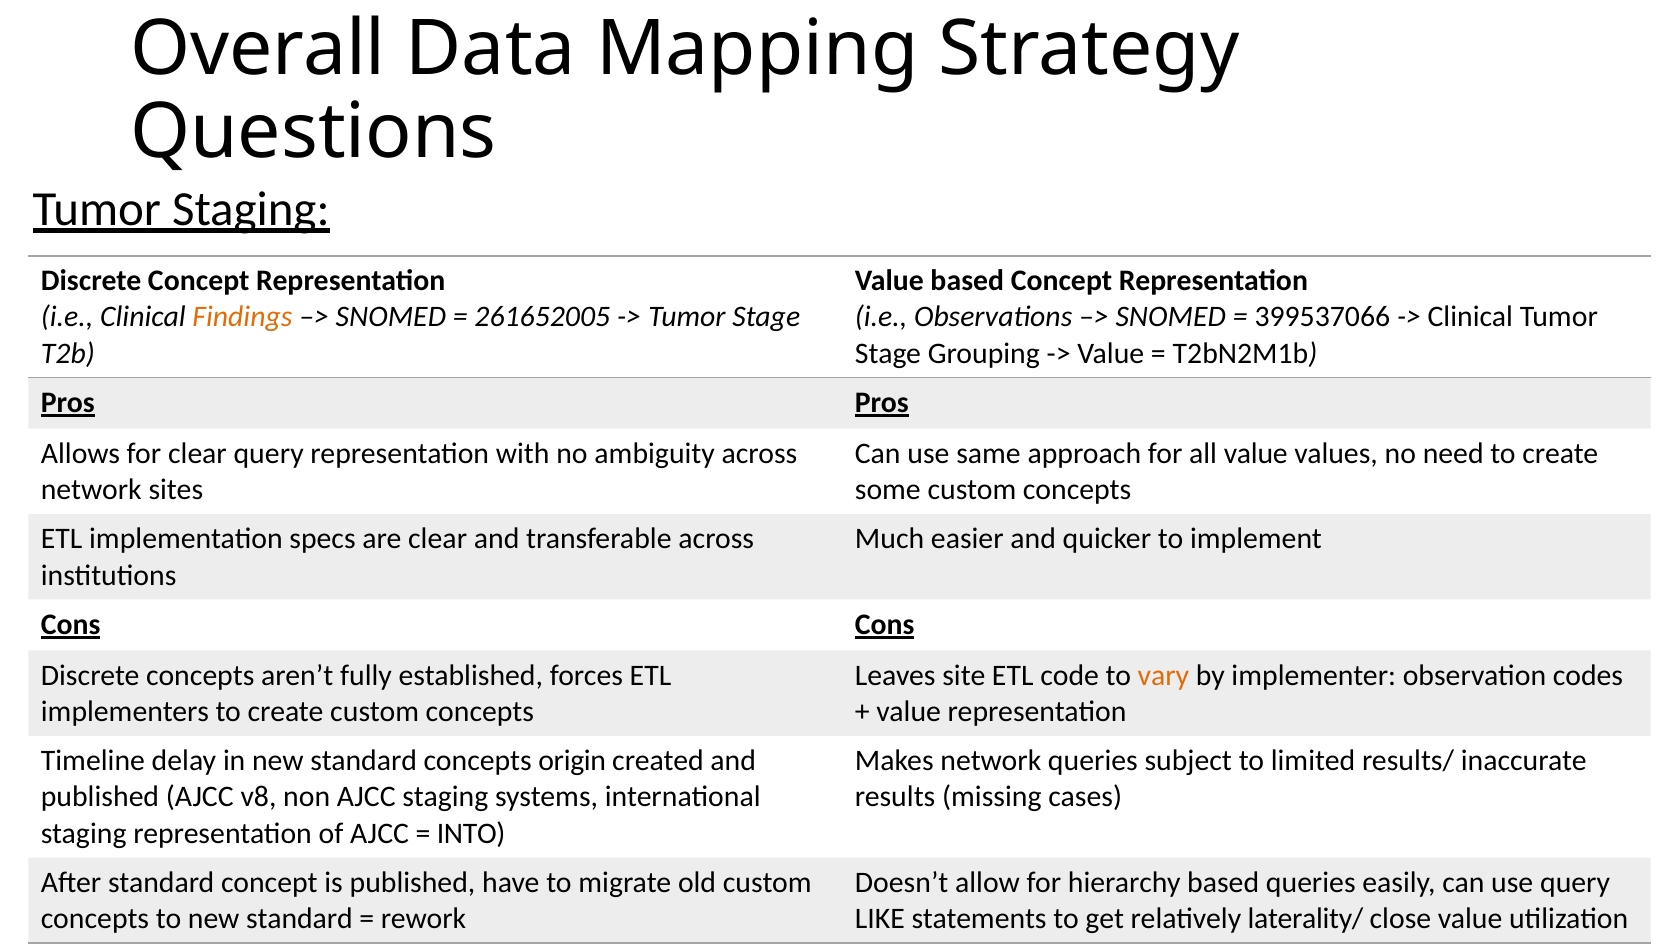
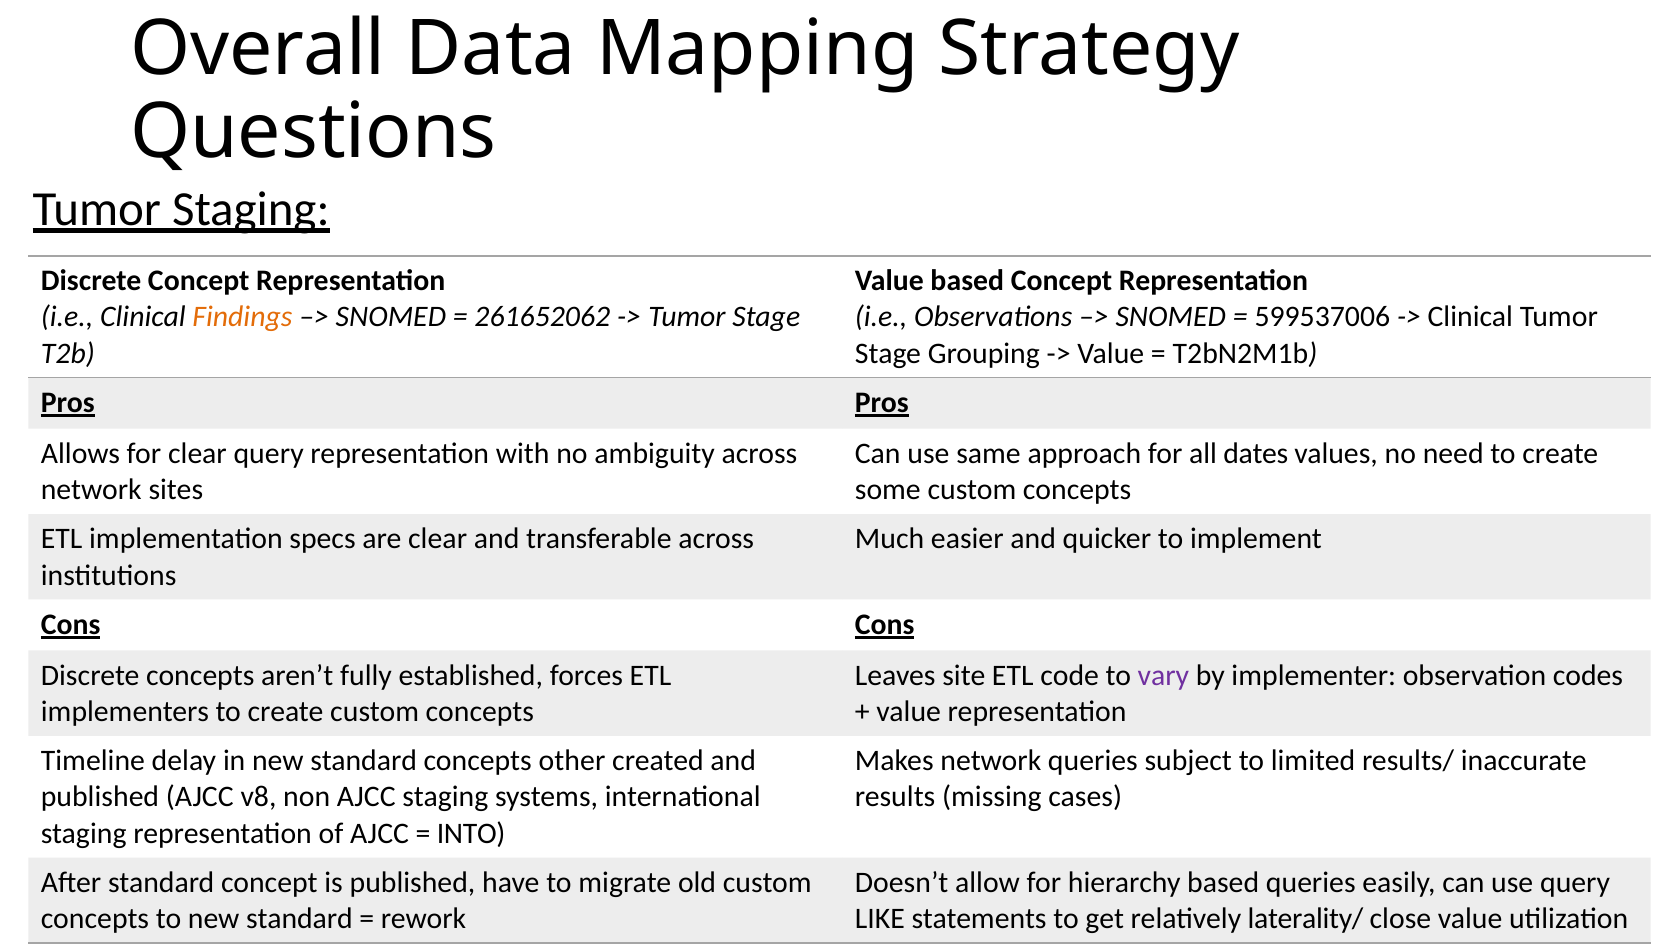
261652005: 261652005 -> 261652062 (542, 317)
399537066: 399537066 -> 599537006 (1322, 317)
all value: value -> dates (1256, 453)
vary colour: orange -> purple (1163, 675)
origin: origin -> other (572, 760)
